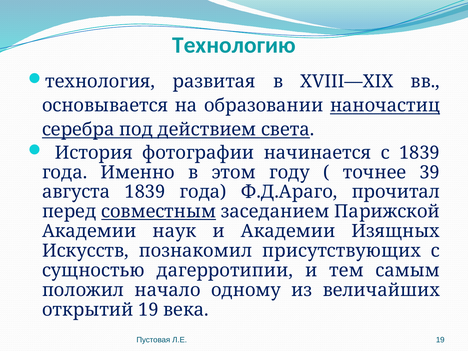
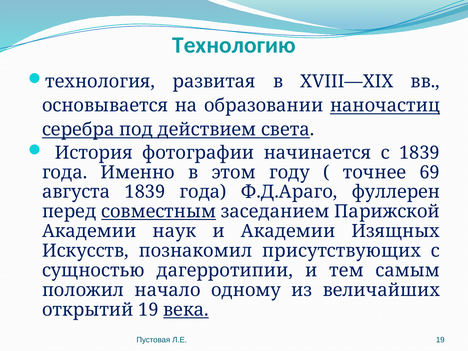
39: 39 -> 69 (430, 172)
прочитал: прочитал -> фуллерен (396, 192)
века underline: none -> present (186, 310)
